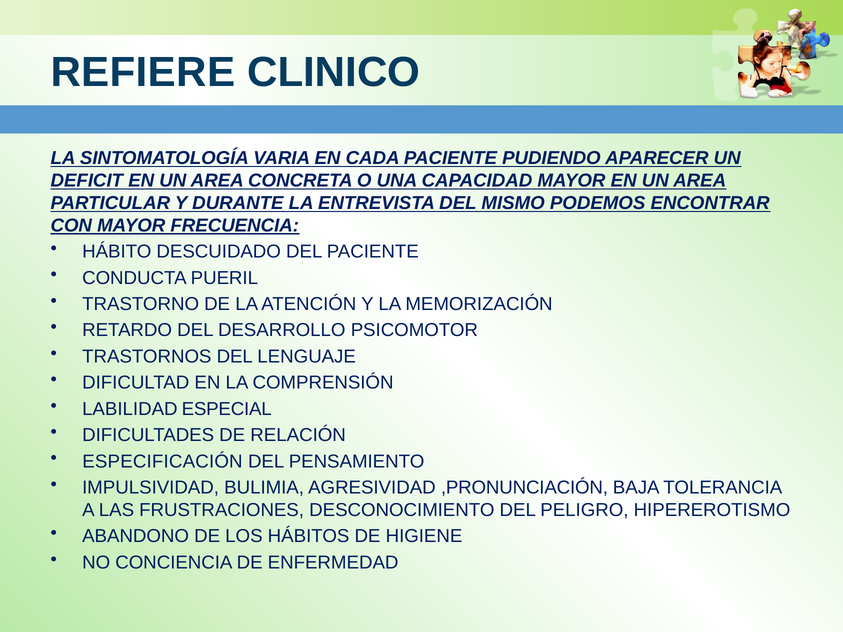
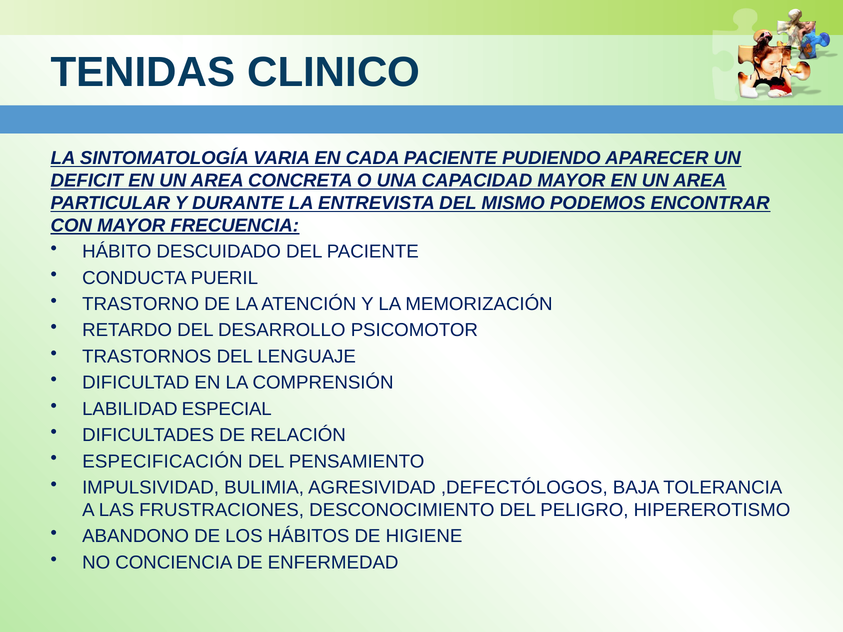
REFIERE: REFIERE -> TENIDAS (143, 72)
,PRONUNCIACIÓN: ,PRONUNCIACIÓN -> ,DEFECTÓLOGOS (524, 488)
